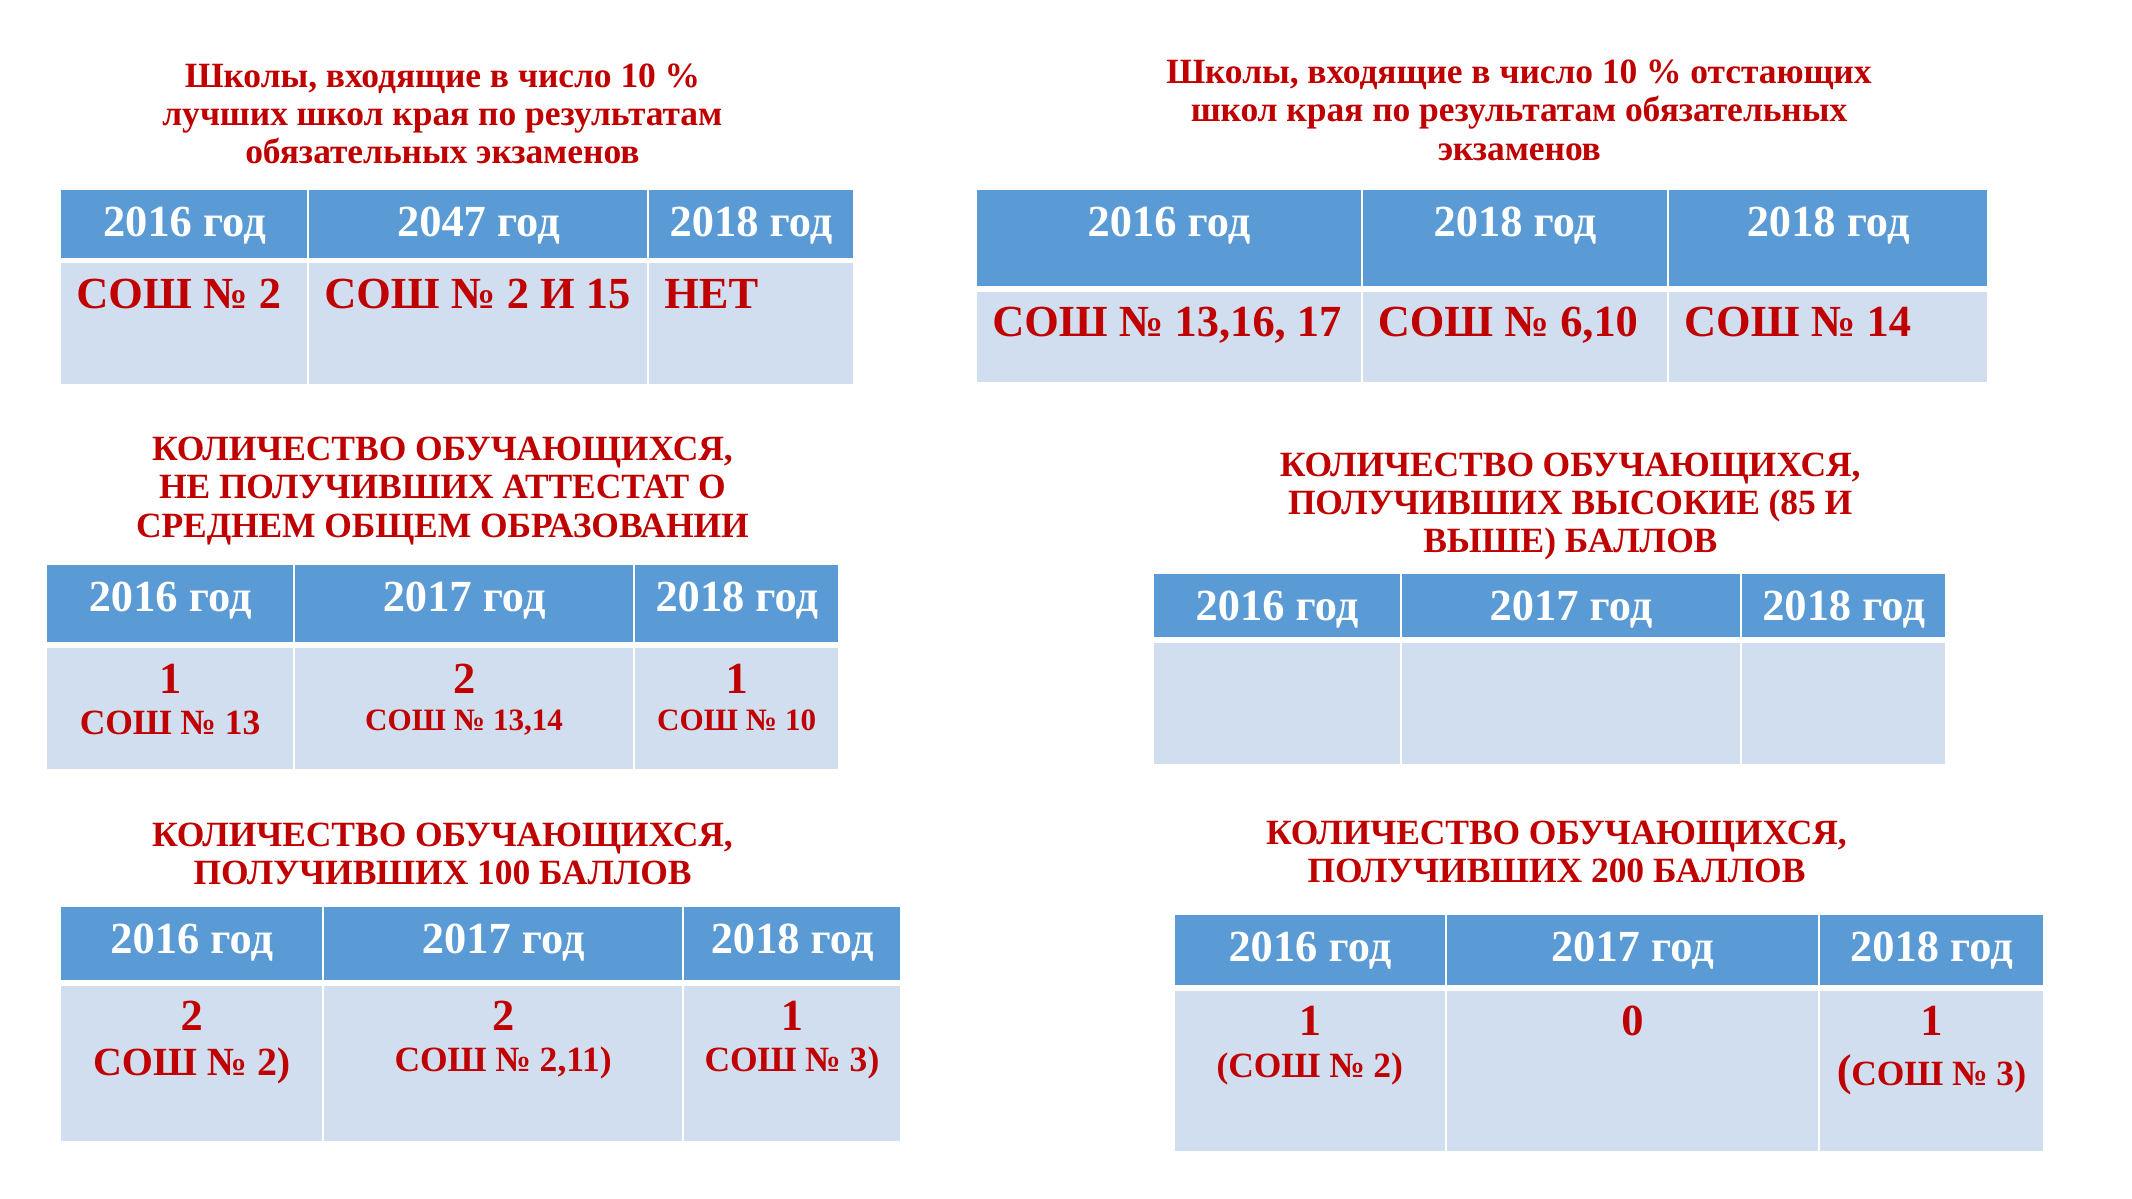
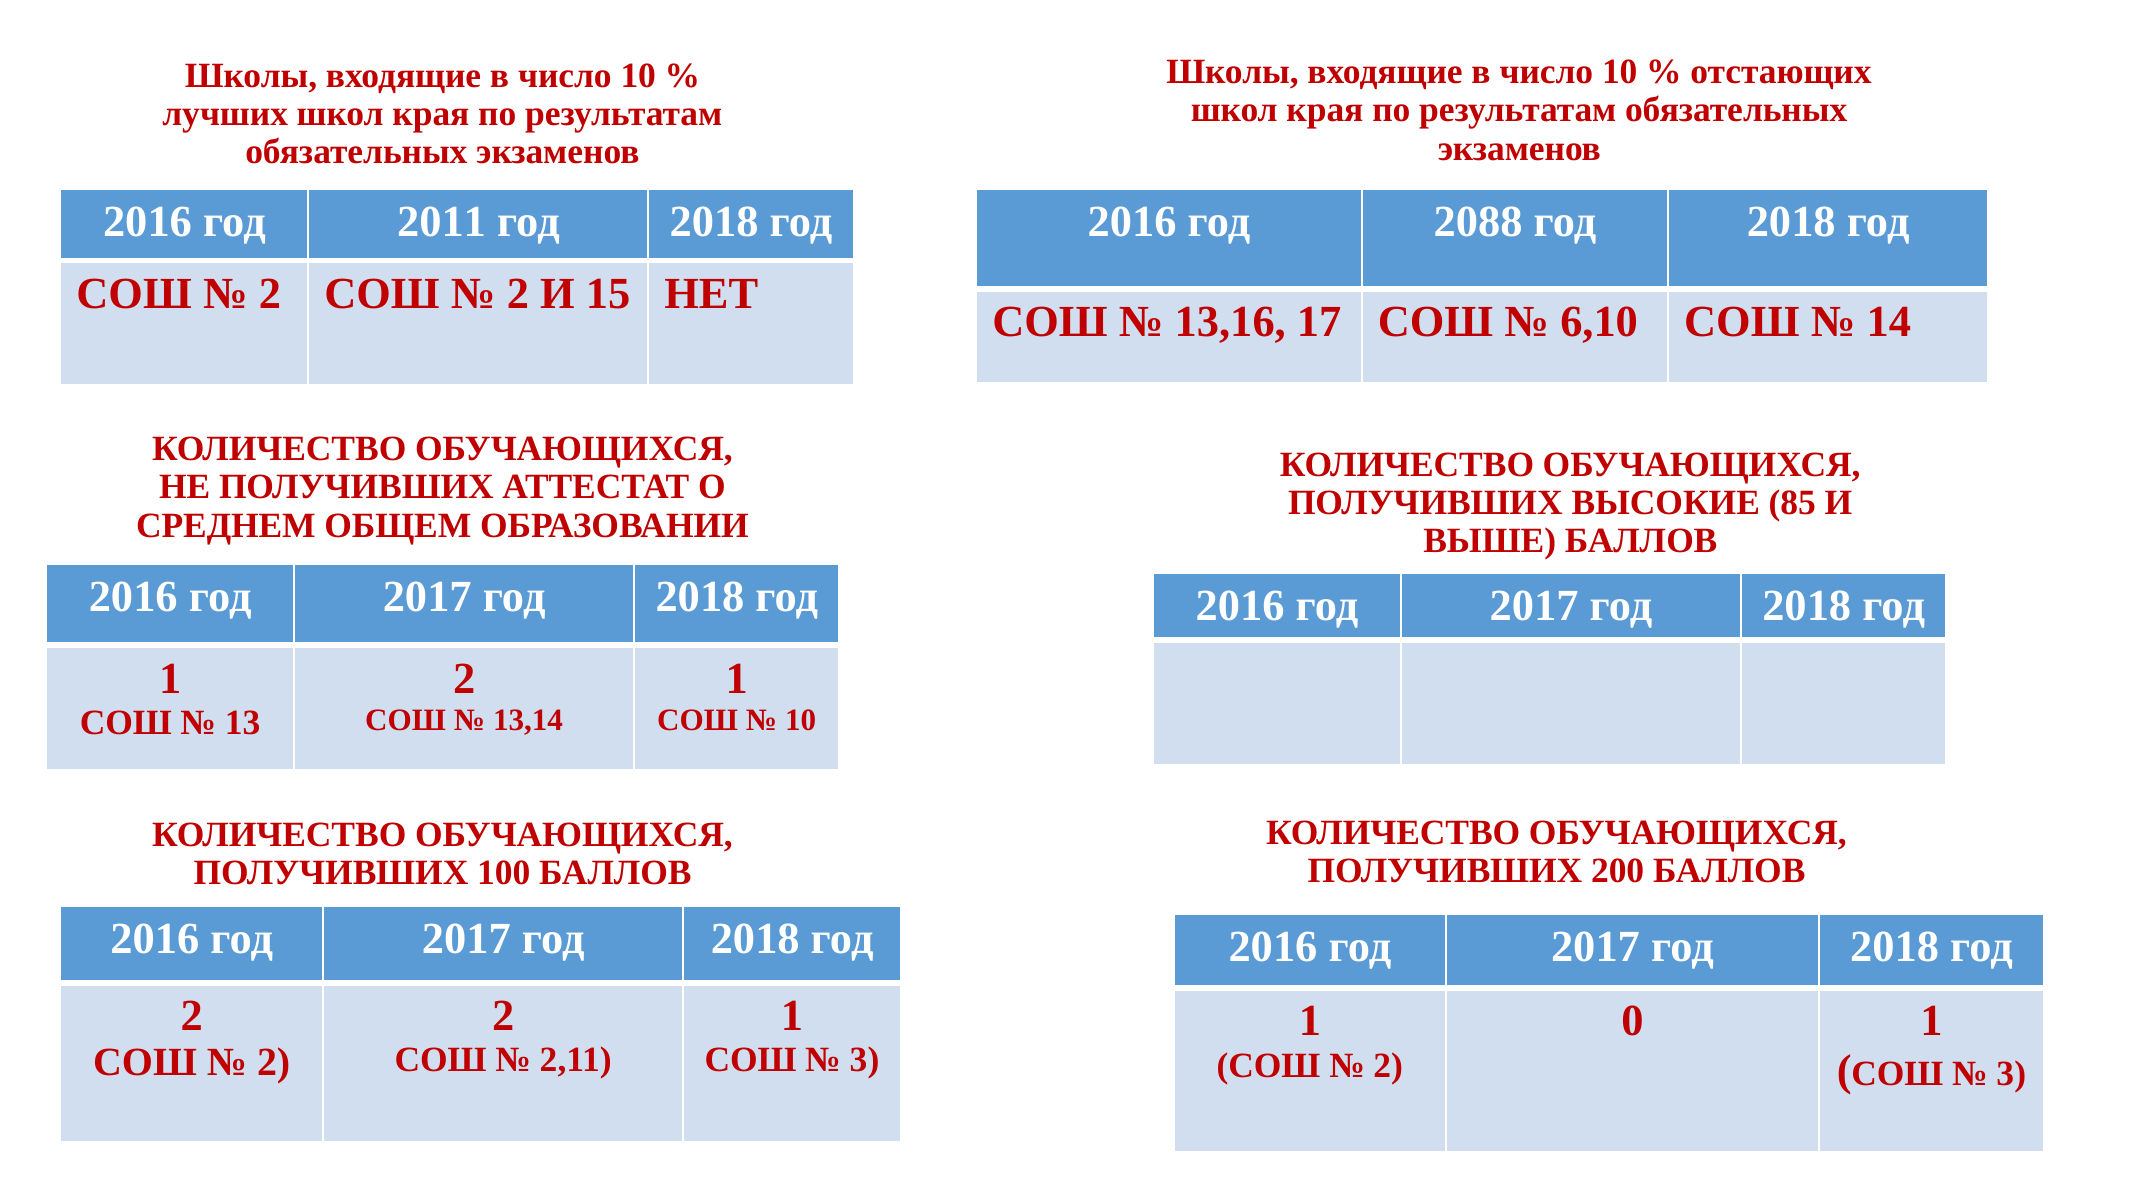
2047: 2047 -> 2011 (442, 222)
2016 год 2018: 2018 -> 2088 (1478, 222)
